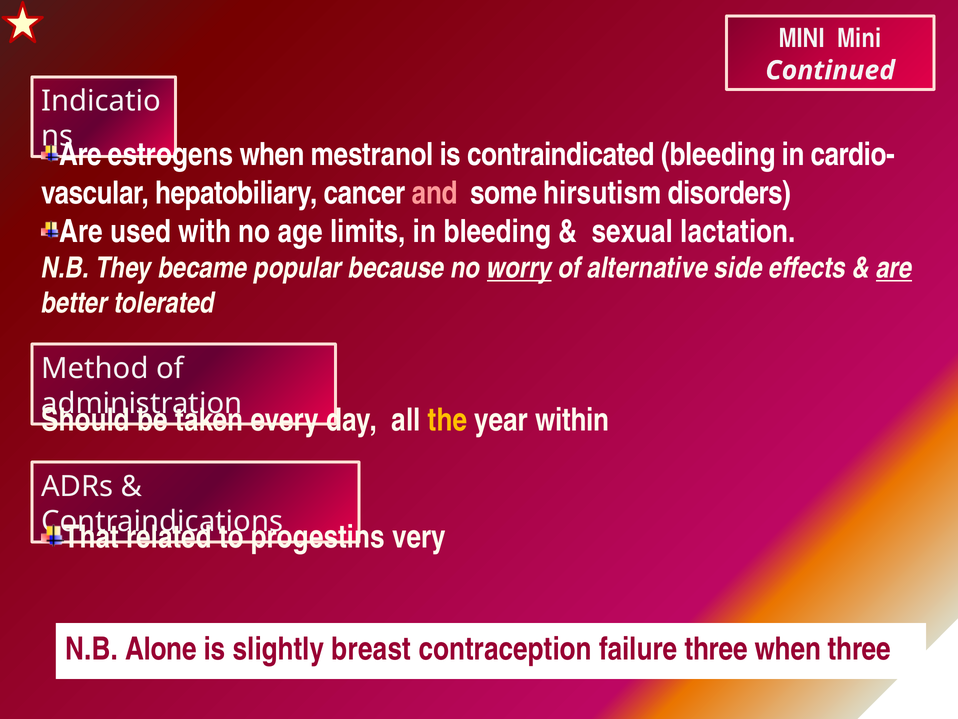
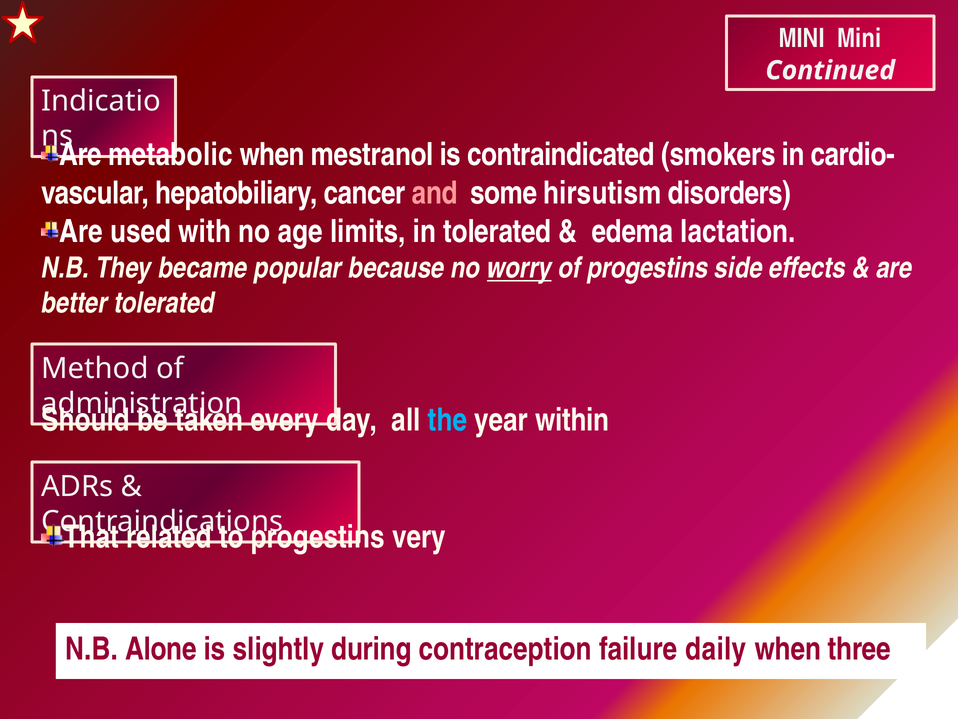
estrogens: estrogens -> metabolic (170, 155)
contraindicated bleeding: bleeding -> smokers (718, 155)
in bleeding: bleeding -> tolerated (497, 231)
sexual: sexual -> edema (633, 231)
of alternative: alternative -> progestins (648, 268)
are underline: present -> none (894, 268)
the colour: yellow -> light blue (447, 420)
breast: breast -> during (371, 649)
failure three: three -> daily (716, 649)
